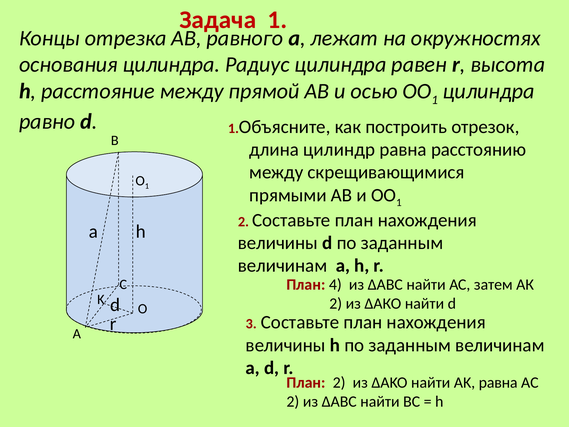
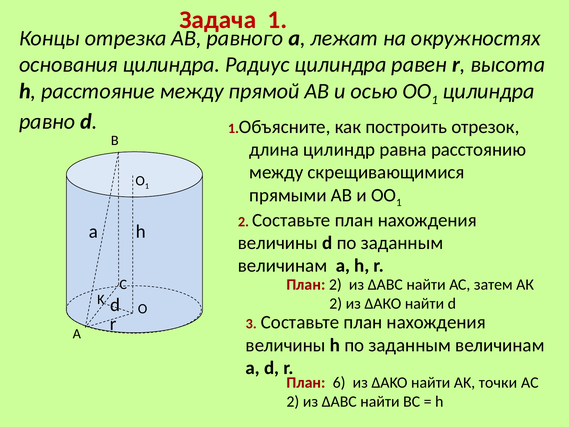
План 4: 4 -> 2 (335, 285)
План 2: 2 -> 6 (339, 382)
АK равна: равна -> точки (498, 382)
